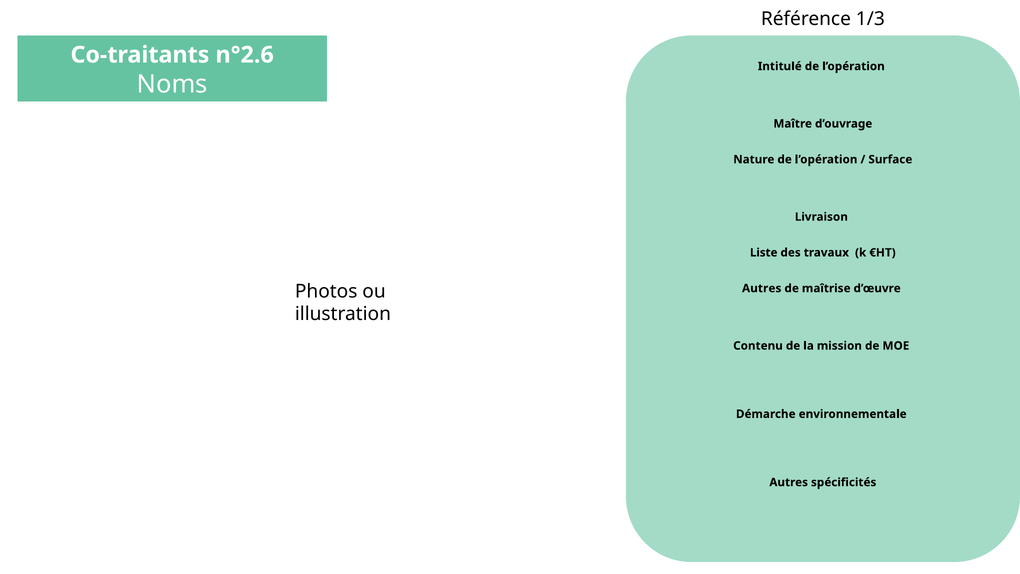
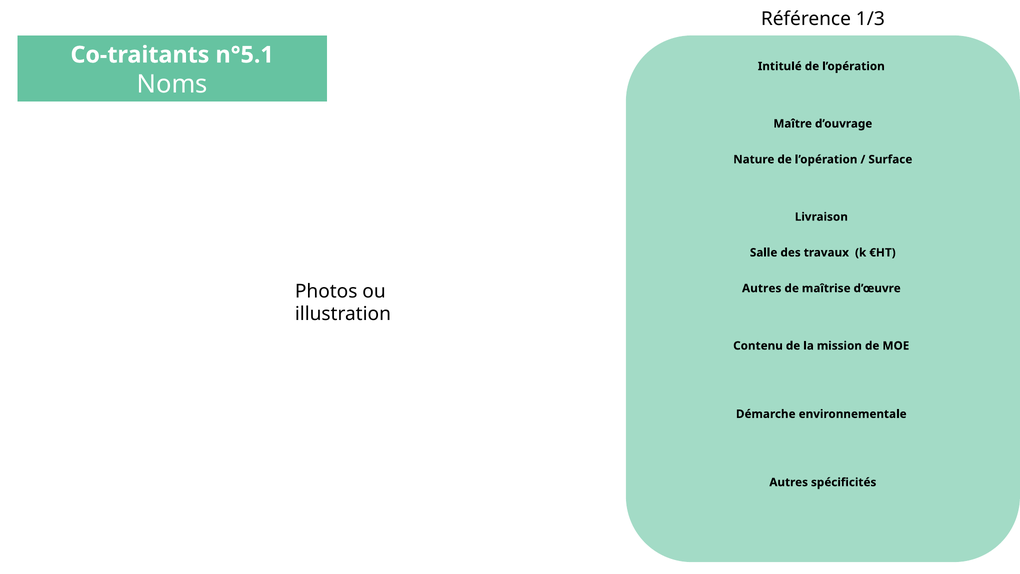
n°2.6: n°2.6 -> n°5.1 (245, 55)
Liste: Liste -> Salle (764, 253)
